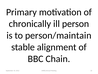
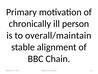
person/maintain: person/maintain -> overall/maintain (58, 35)
